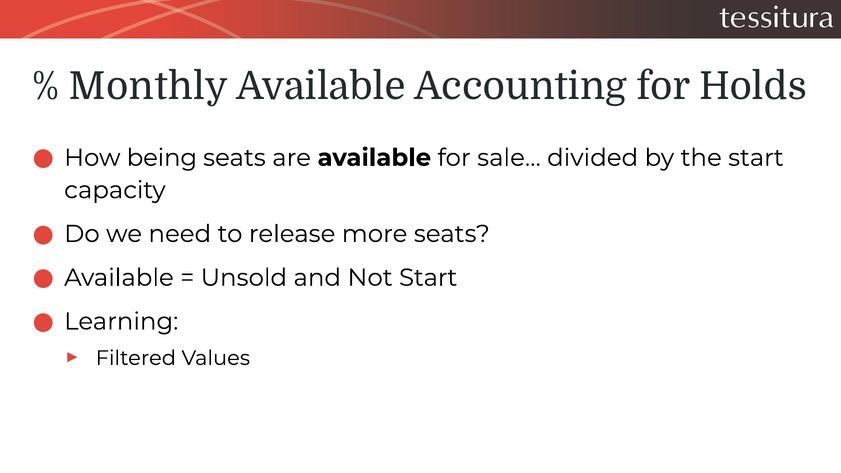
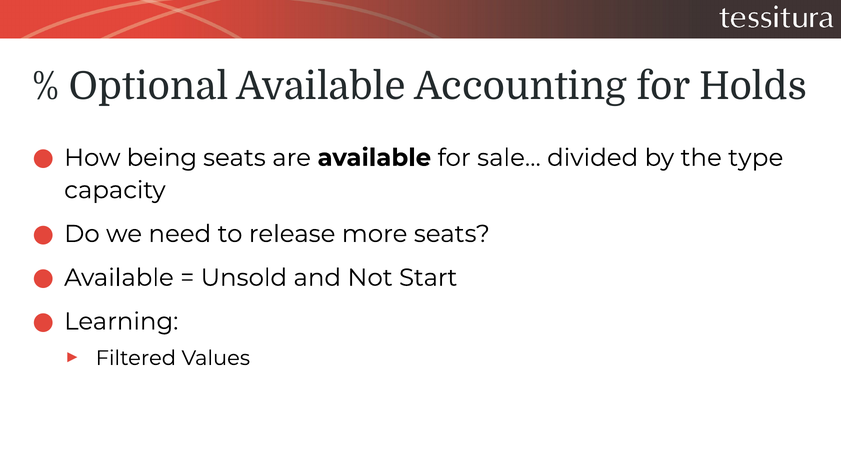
Monthly: Monthly -> Optional (149, 87)
the start: start -> type (756, 158)
